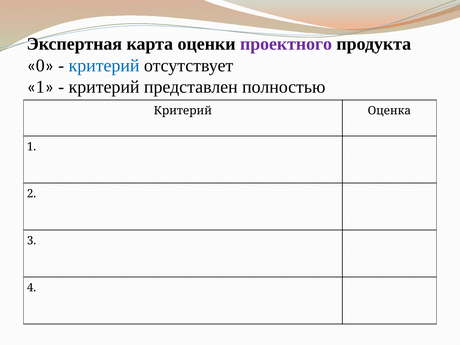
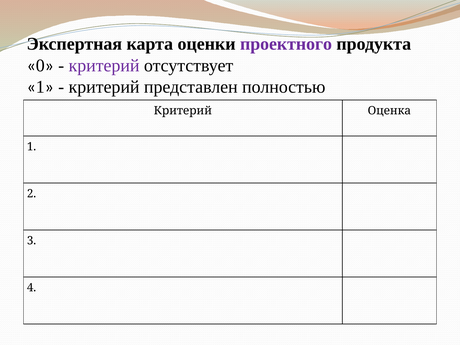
критерий colour: blue -> purple (104, 66)
